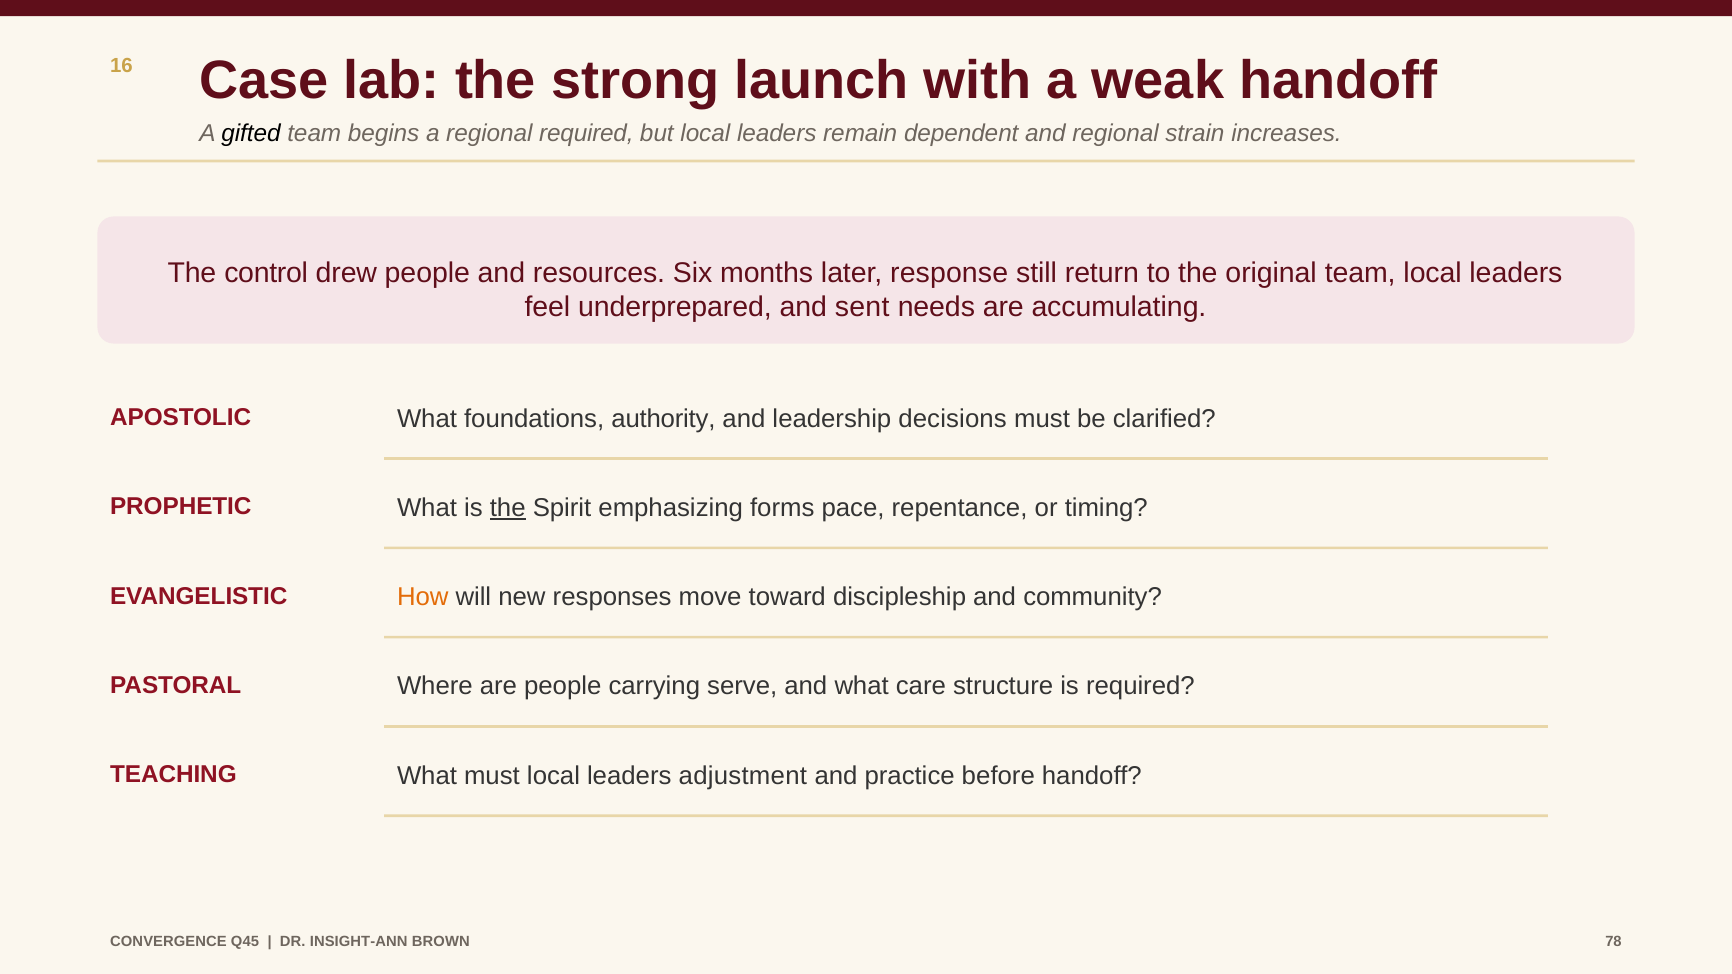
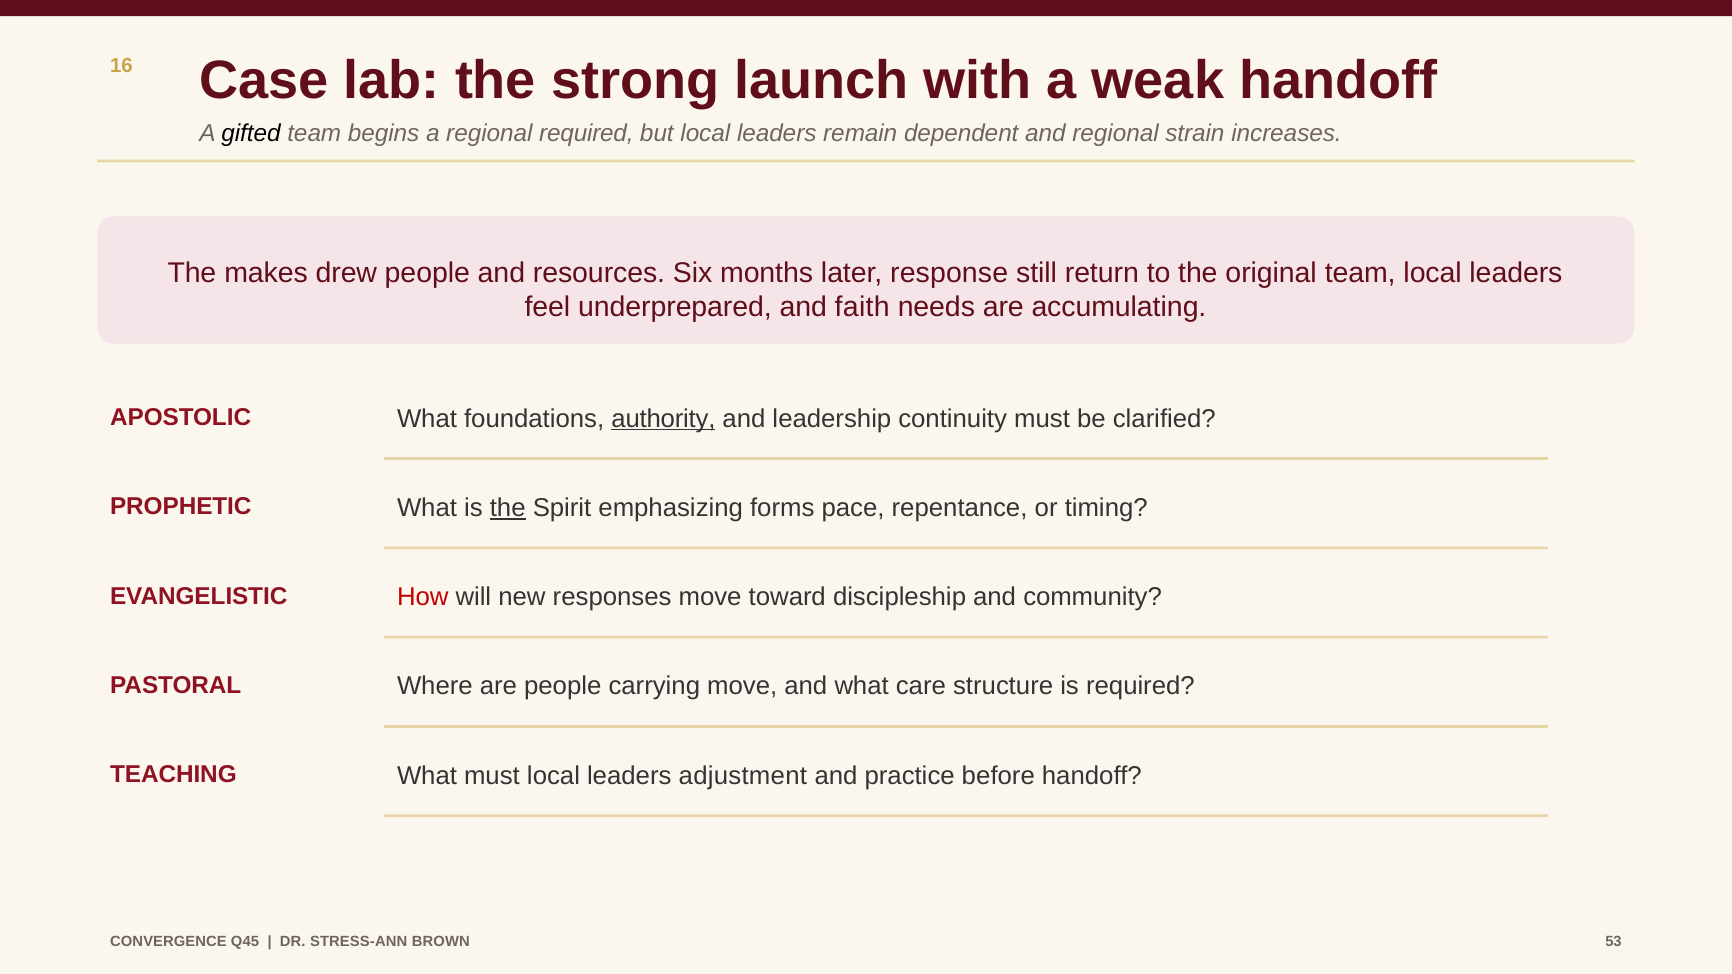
control: control -> makes (266, 273)
sent: sent -> faith (862, 307)
authority underline: none -> present (663, 419)
decisions: decisions -> continuity (953, 419)
How colour: orange -> red (423, 597)
carrying serve: serve -> move (742, 687)
INSIGHT-ANN: INSIGHT-ANN -> STRESS-ANN (359, 942)
78: 78 -> 53 (1613, 942)
